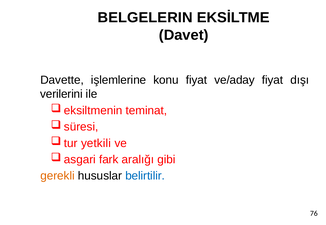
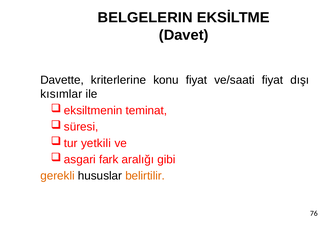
işlemlerine: işlemlerine -> kriterlerine (119, 80)
ve/aday: ve/aday -> ve/saati (235, 80)
verilerini: verilerini -> kısımlar (61, 94)
belirtilir colour: blue -> orange (145, 176)
